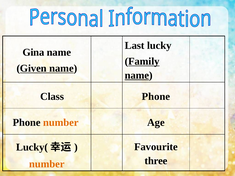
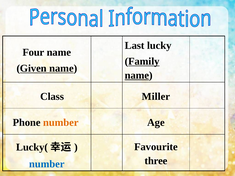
Gina: Gina -> Four (33, 52)
Class Phone: Phone -> Miller (156, 97)
number colour: orange -> blue (47, 164)
